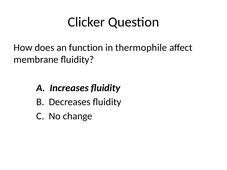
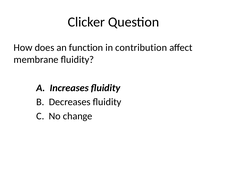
thermophile: thermophile -> contribution (141, 48)
